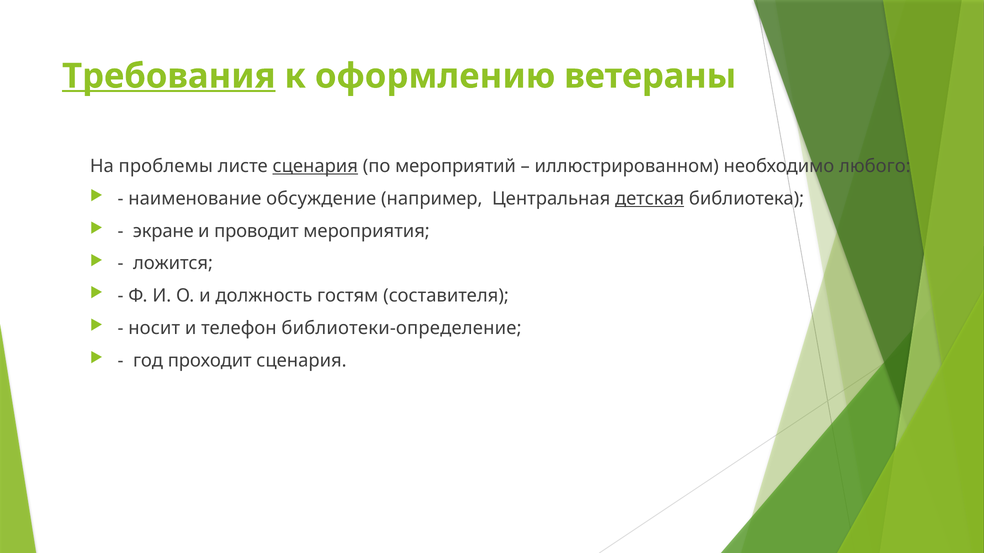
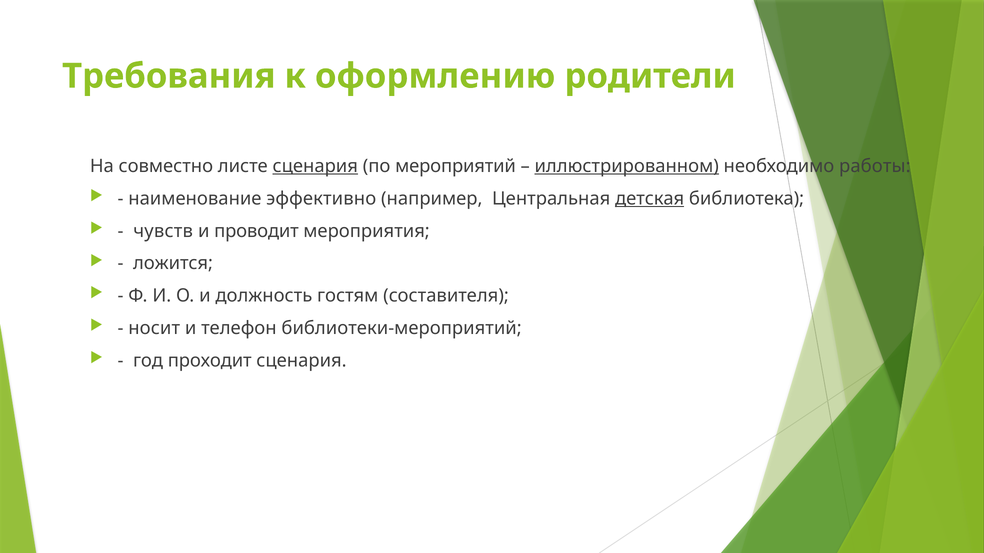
Требования underline: present -> none (169, 76)
ветераны: ветераны -> родители (650, 76)
проблемы: проблемы -> совместно (166, 166)
иллюстрированном underline: none -> present (627, 166)
любого: любого -> работы (875, 166)
обсуждение: обсуждение -> эффективно (321, 199)
экране: экране -> чувств (163, 231)
библиотеки-определение: библиотеки-определение -> библиотеки-мероприятий (402, 328)
